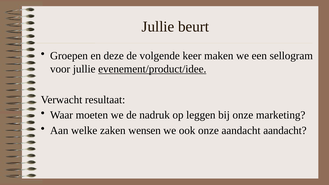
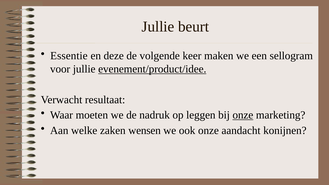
Groepen: Groepen -> Essentie (69, 56)
onze underline: none -> present (243, 115)
aandacht aandacht: aandacht -> konijnen (285, 130)
